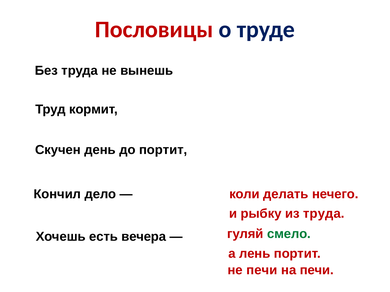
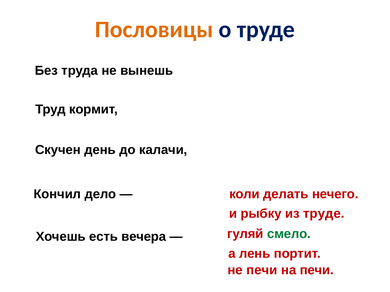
Пословицы colour: red -> orange (154, 30)
до портит: портит -> калачи (163, 150)
из труда: труда -> труде (324, 214)
